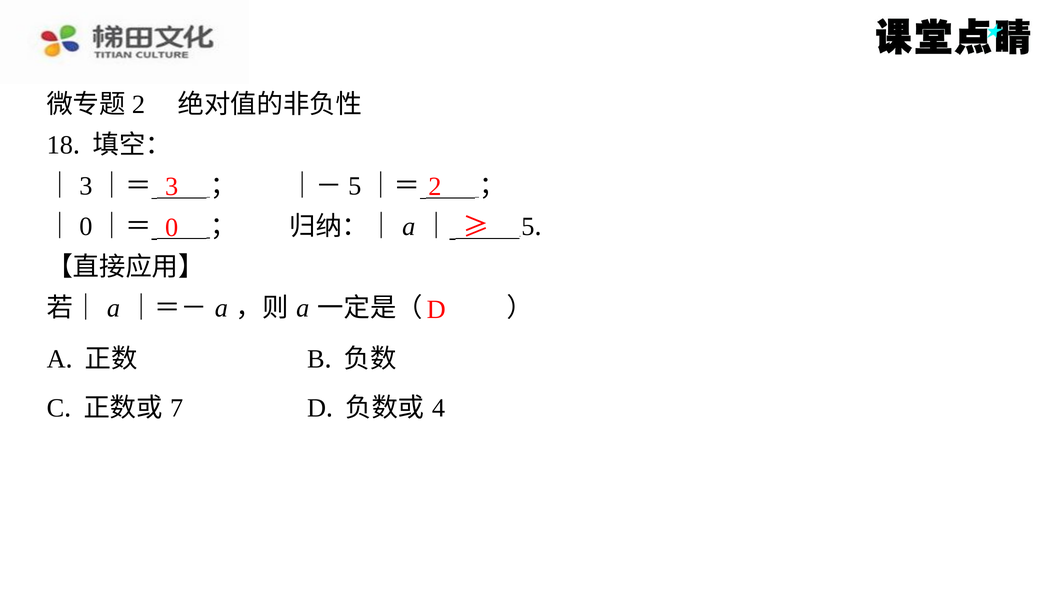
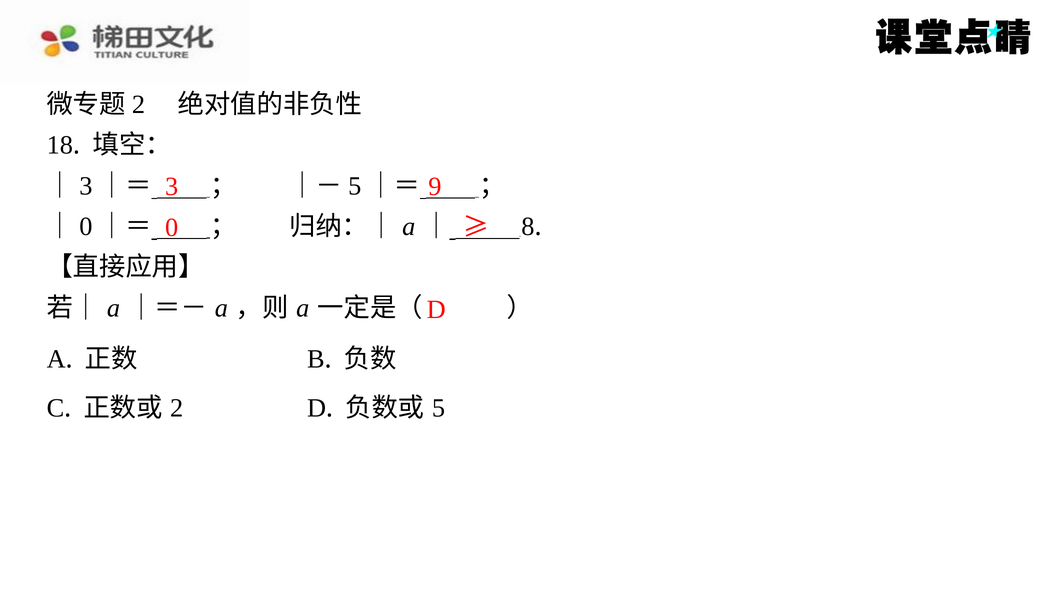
2: 2 -> 9 (435, 187)
5: 5 -> 8 (528, 227)
7: 7 -> 2 (177, 408)
4: 4 -> 5 (439, 408)
